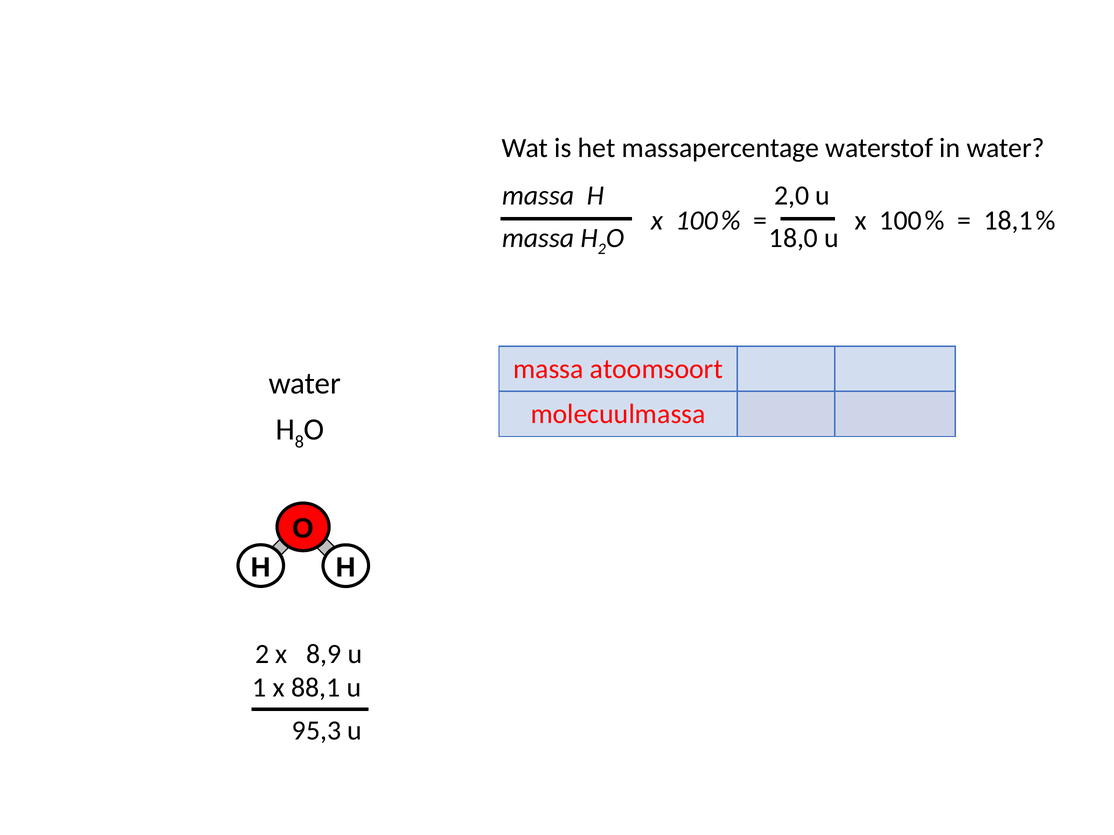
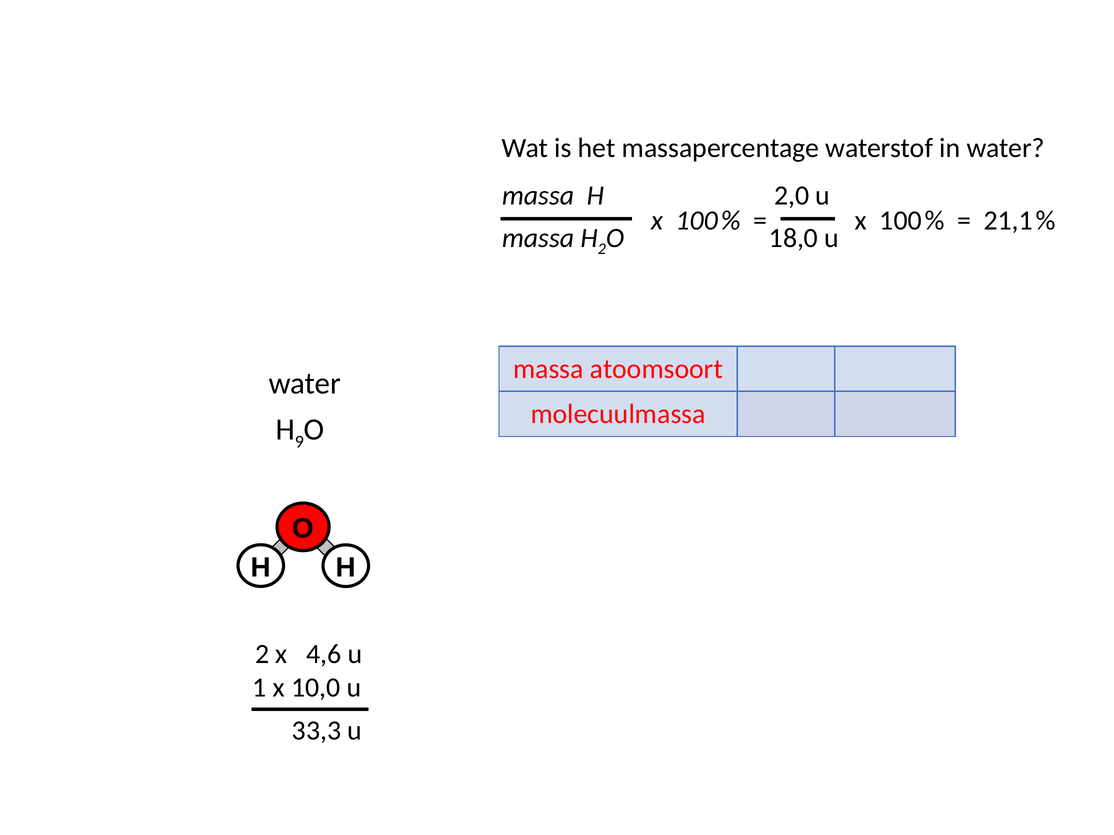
18,1: 18,1 -> 21,1 (1008, 220)
8: 8 -> 9 (299, 442)
8,9: 8,9 -> 4,6 (324, 655)
88,1: 88,1 -> 10,0 (316, 688)
95,3: 95,3 -> 33,3 (317, 731)
